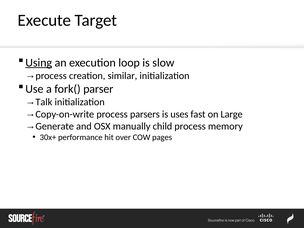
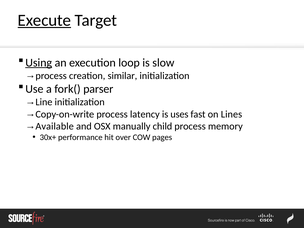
Execute underline: none -> present (44, 20)
Talk: Talk -> Line (44, 102)
parsers: parsers -> latency (145, 114)
Large: Large -> Lines (231, 114)
Generate: Generate -> Available (55, 126)
